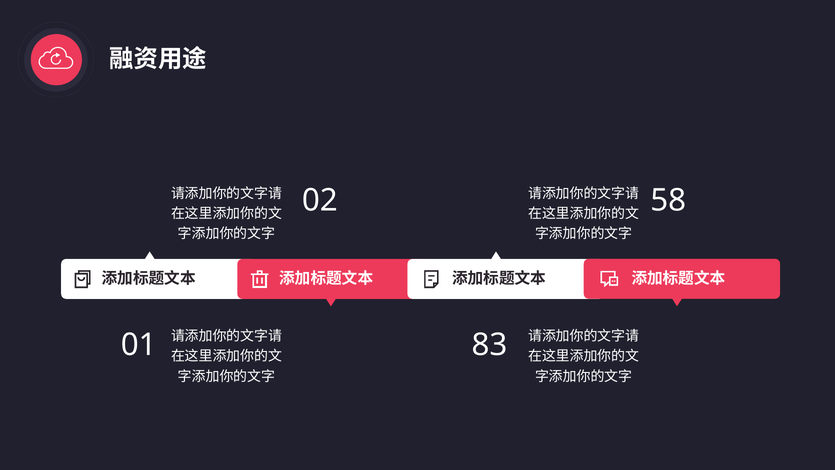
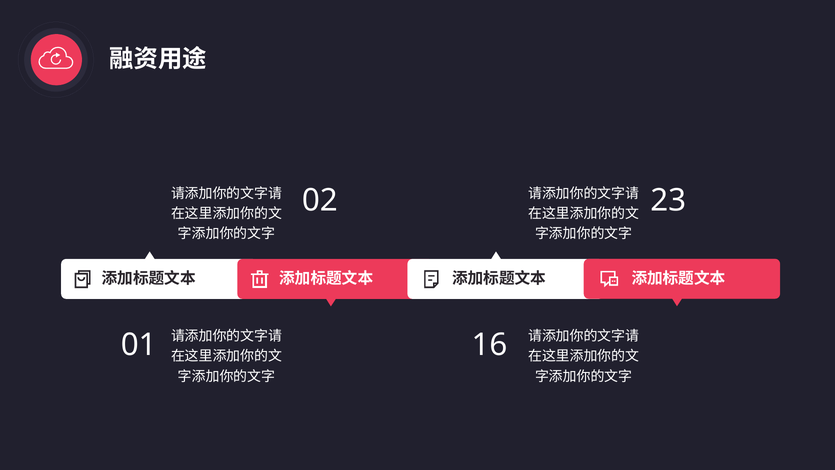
58: 58 -> 23 (668, 200)
83: 83 -> 16 (490, 344)
